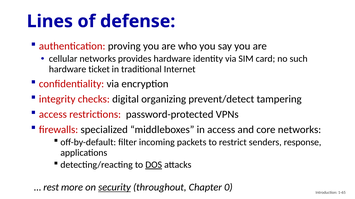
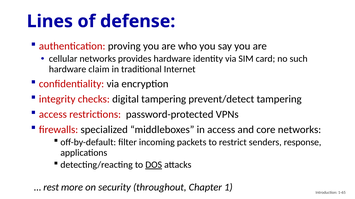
ticket: ticket -> claim (99, 69)
digital organizing: organizing -> tampering (164, 99)
security underline: present -> none (115, 188)
0: 0 -> 1 (228, 188)
